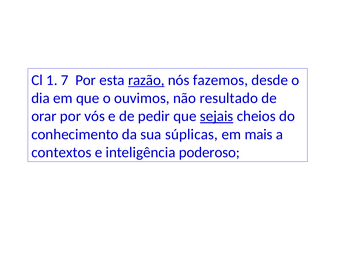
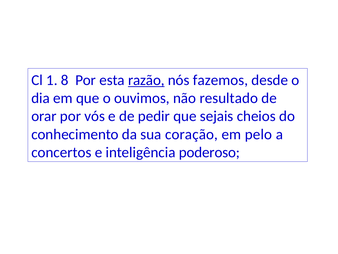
7: 7 -> 8 (65, 80)
sejais underline: present -> none (217, 116)
súplicas: súplicas -> coração (191, 134)
mais: mais -> pelo (258, 134)
contextos: contextos -> concertos (61, 152)
